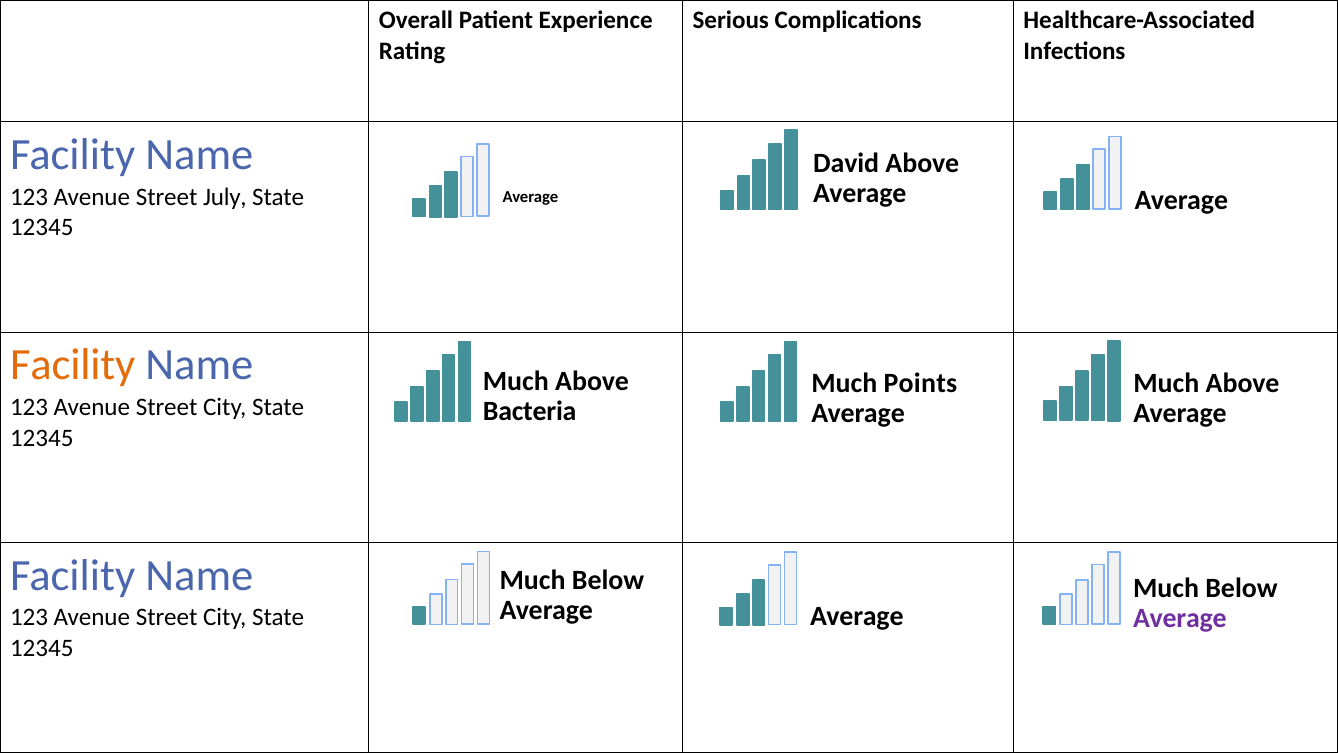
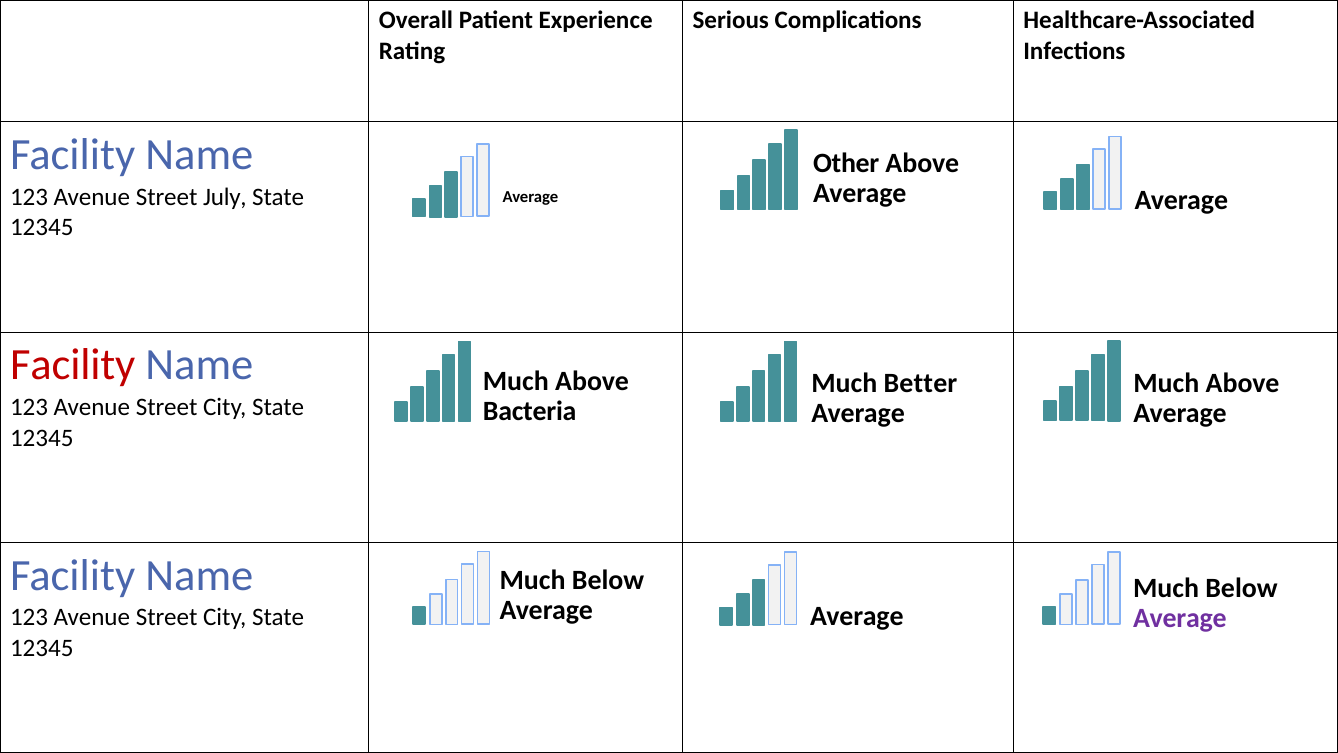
David: David -> Other (846, 164)
Facility colour: orange -> red (73, 365)
Points: Points -> Better (921, 383)
